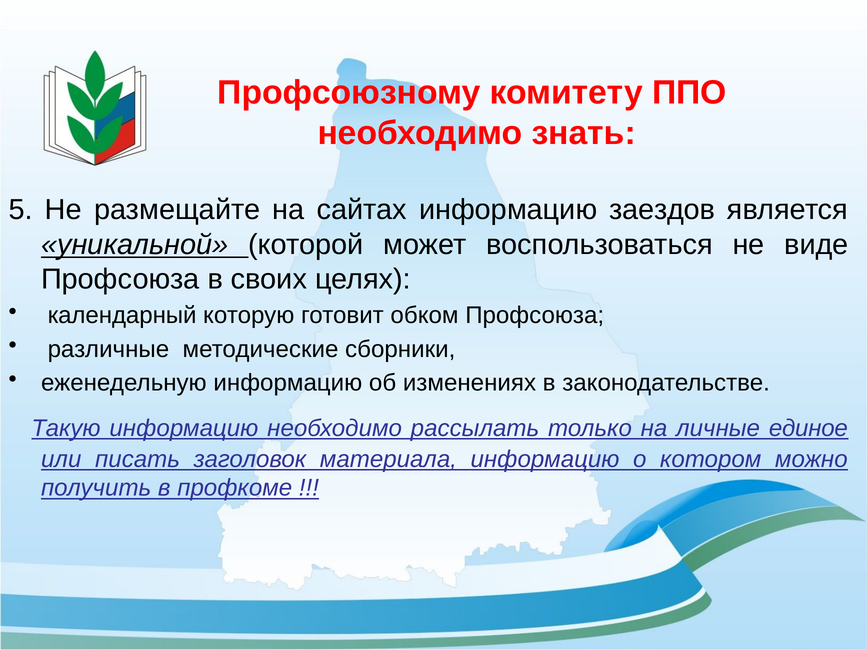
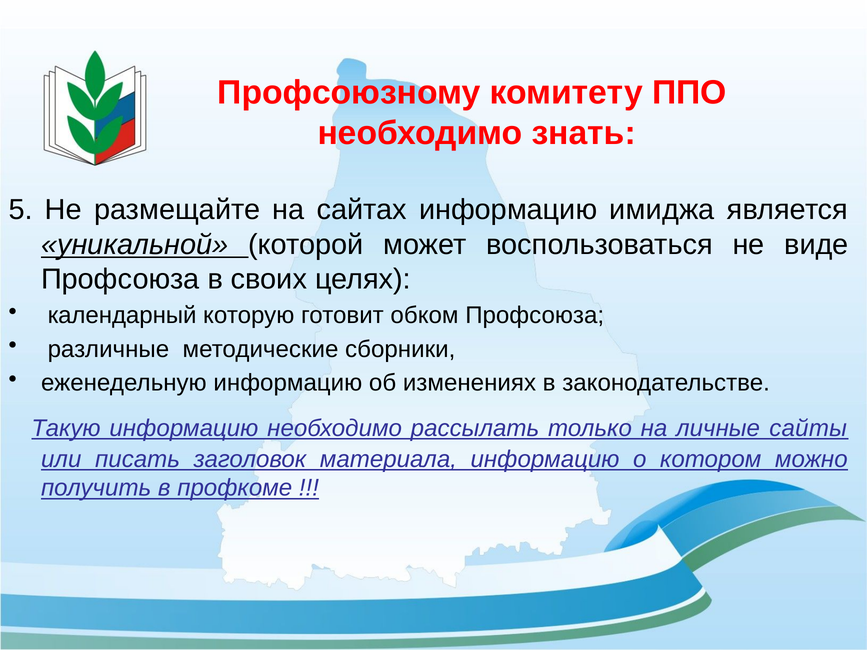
заездов: заездов -> имиджа (662, 210)
единое: единое -> сайты (808, 428)
